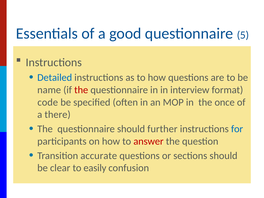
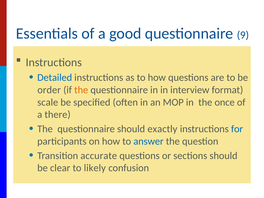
5: 5 -> 9 (243, 35)
name: name -> order (49, 90)
the colour: red -> orange (81, 90)
code: code -> scale (48, 102)
further: further -> exactly (162, 129)
answer colour: red -> blue (148, 141)
easily: easily -> likely (95, 168)
